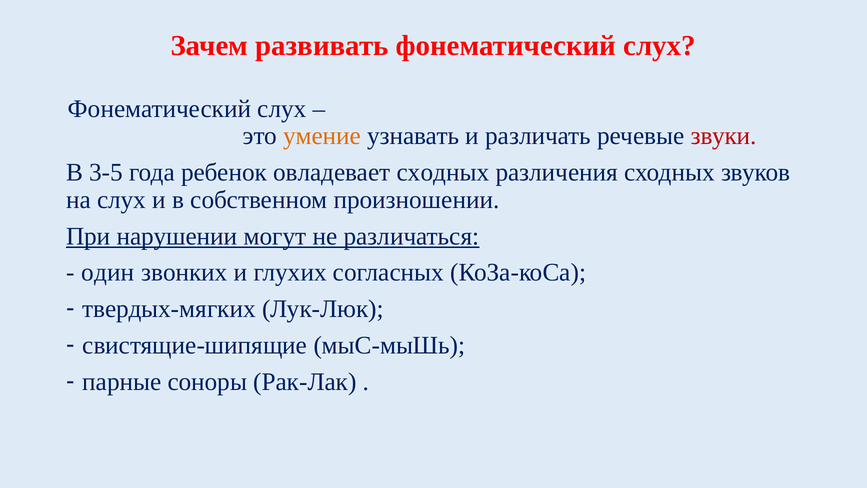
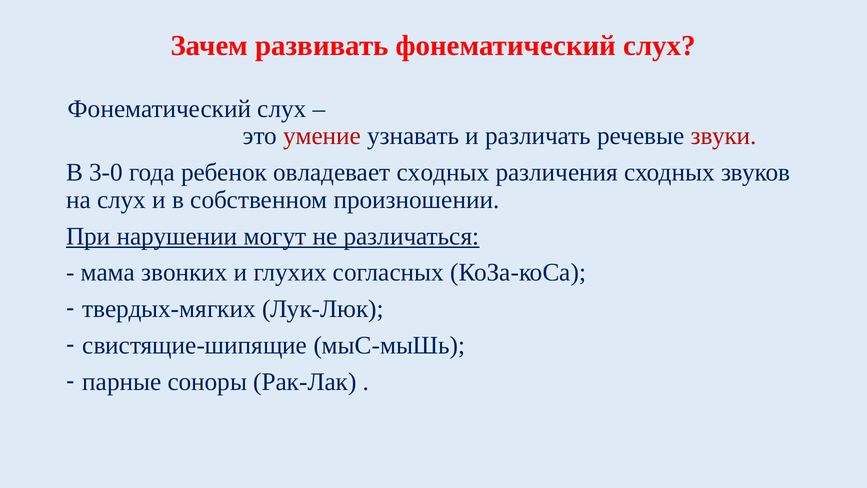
умение colour: orange -> red (322, 136)
3-5: 3-5 -> 3-0 (106, 172)
один: один -> мама (108, 272)
